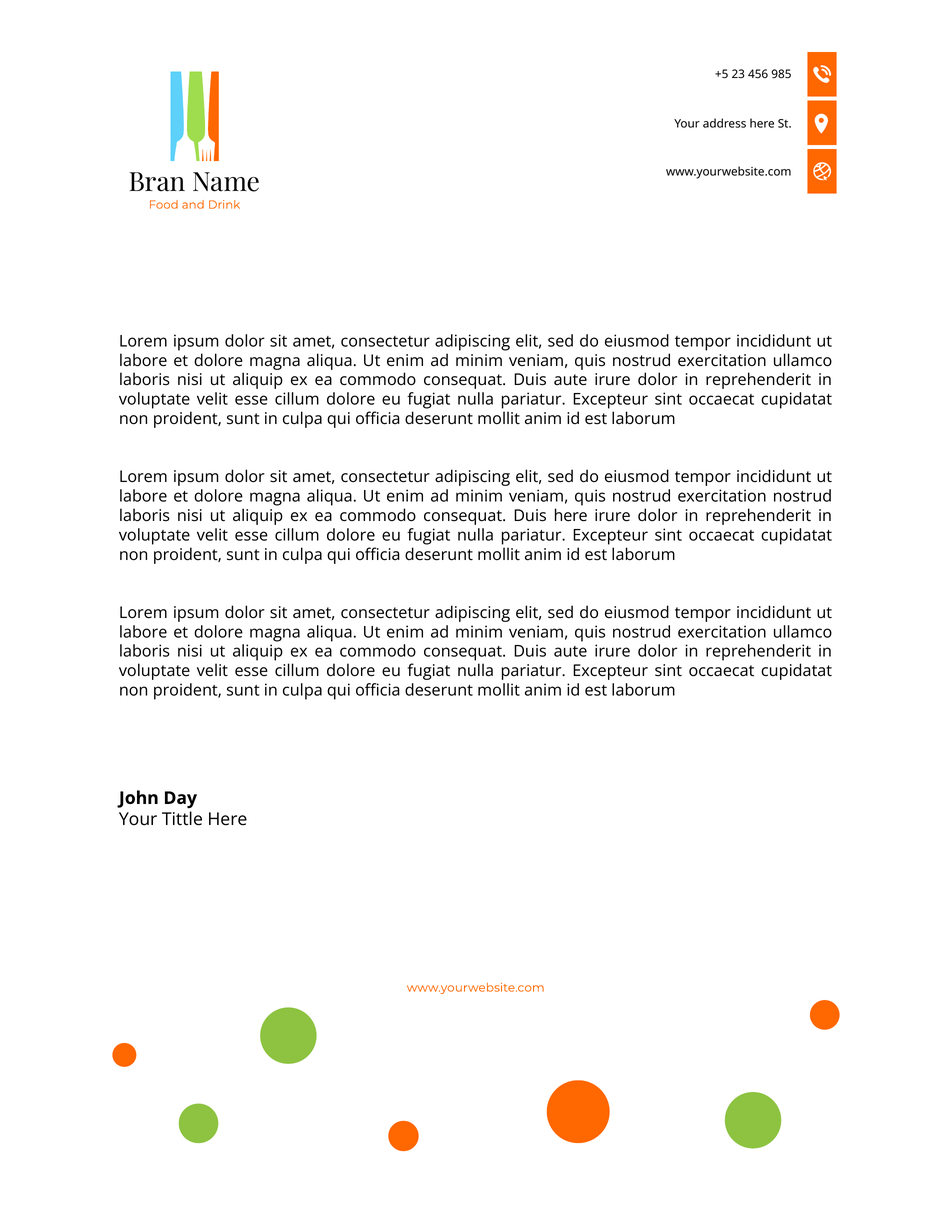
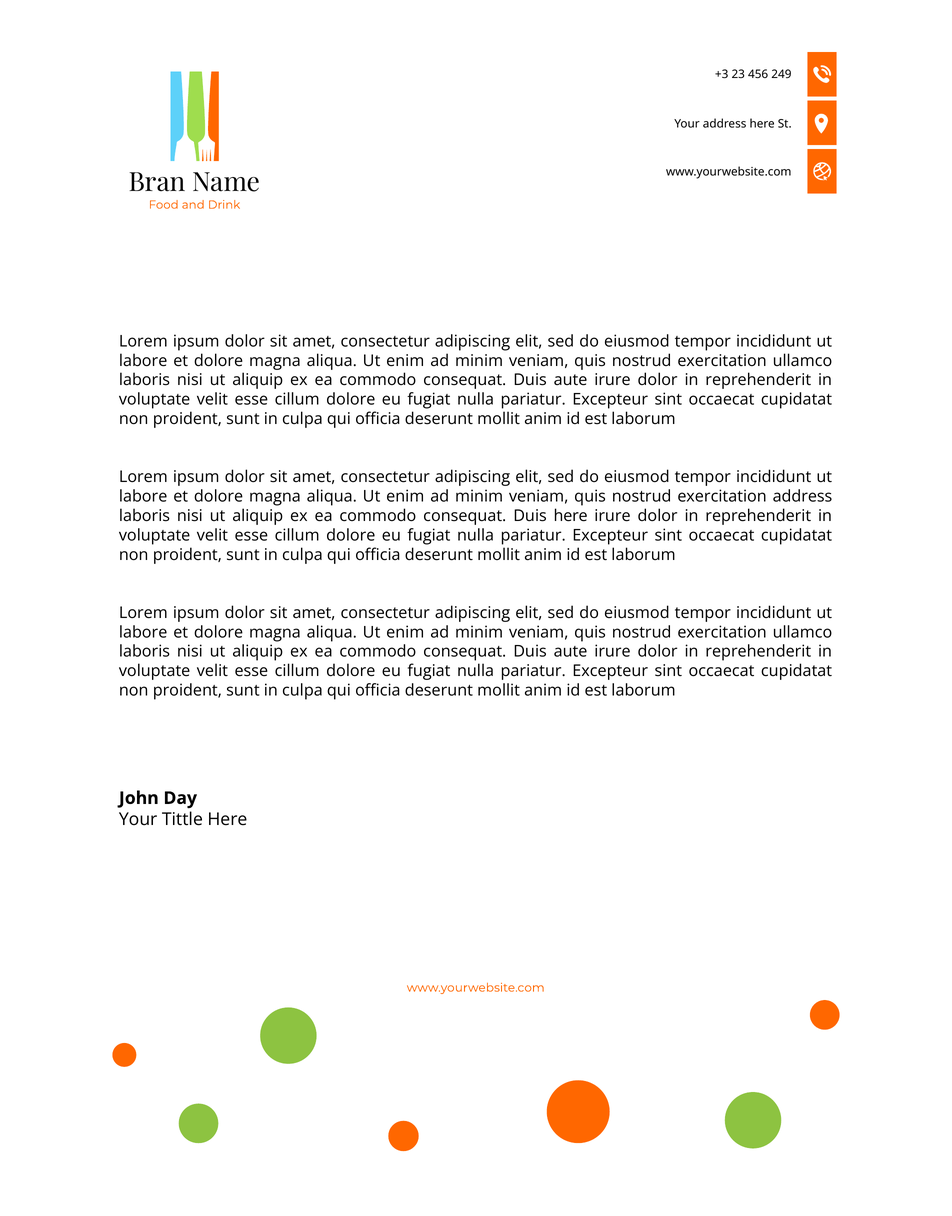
+5: +5 -> +3 (722, 74)
985: 985 -> 249 (781, 74)
exercitation nostrud: nostrud -> address (802, 497)
